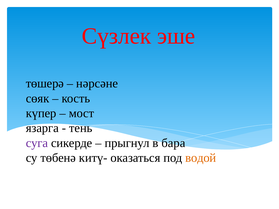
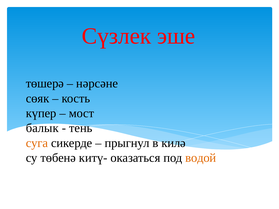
язарга: язарга -> балык (42, 128)
суга colour: purple -> orange (37, 143)
бара: бара -> килә (174, 143)
